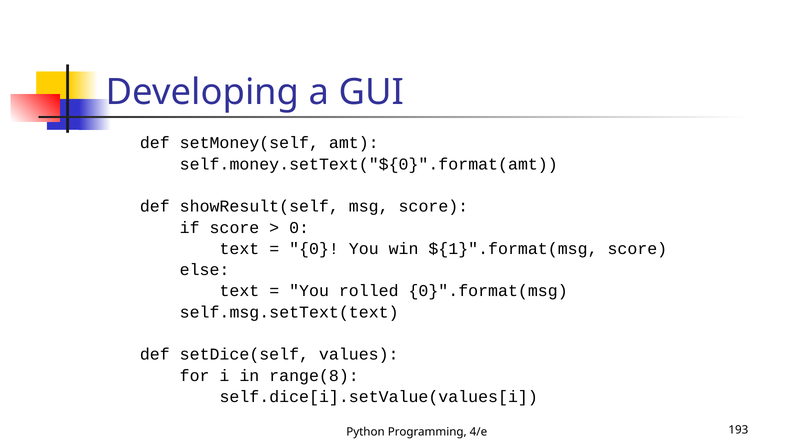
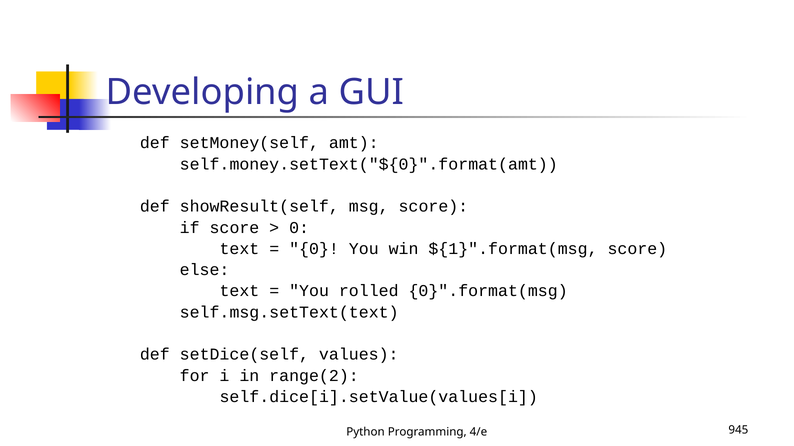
range(8: range(8 -> range(2 (314, 376)
193: 193 -> 945 (738, 431)
